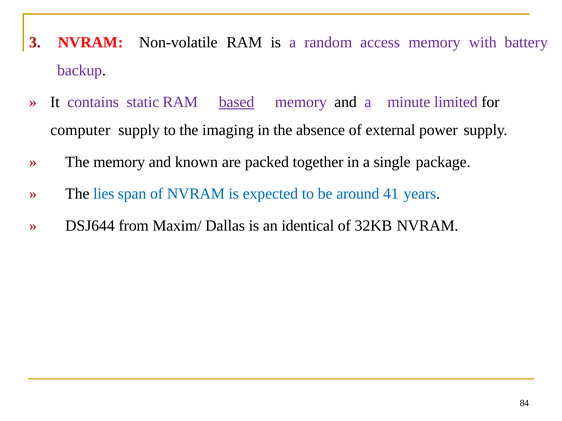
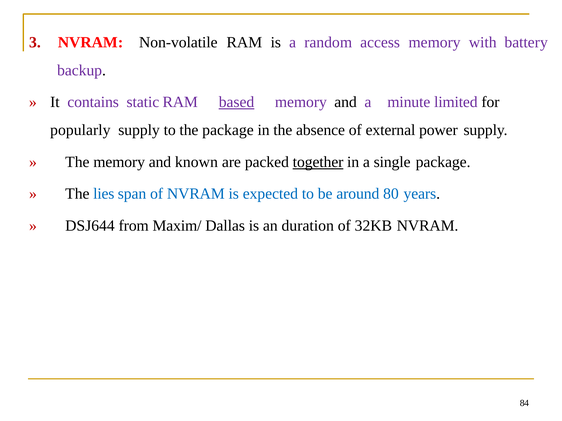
computer: computer -> popularly (80, 130)
the imaging: imaging -> package (228, 130)
together underline: none -> present (318, 162)
41: 41 -> 80 (391, 194)
identical: identical -> duration (308, 226)
